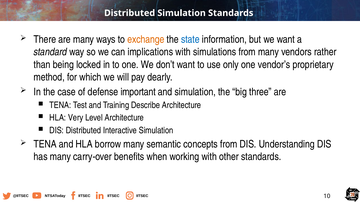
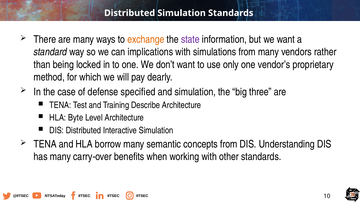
state colour: blue -> purple (190, 39)
important: important -> specified (138, 92)
Very: Very -> Byte (76, 118)
